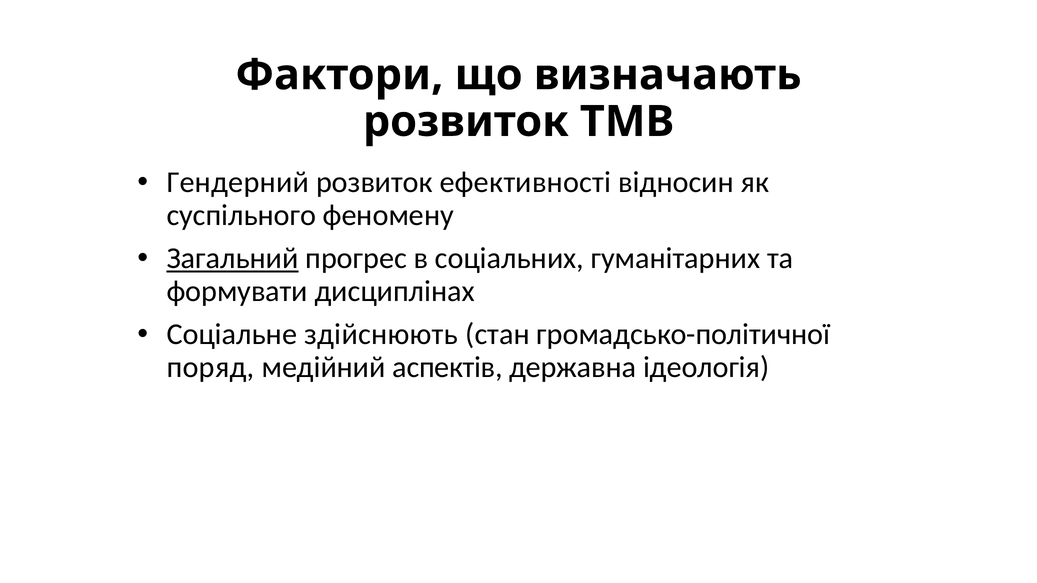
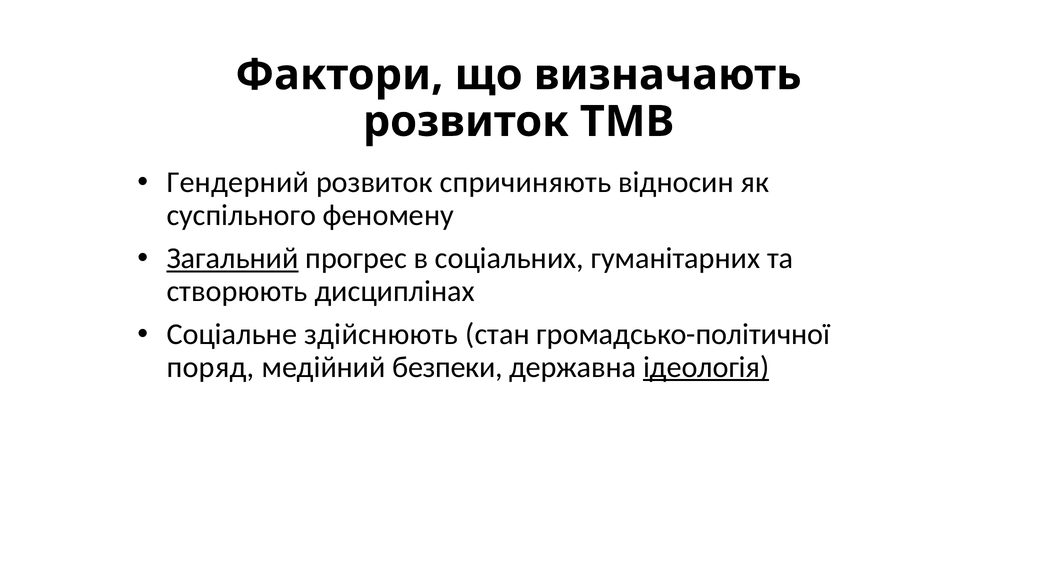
ефективності: ефективності -> спричиняють (525, 183)
формувати: формувати -> створюють (237, 291)
аспектів: аспектів -> безпеки (447, 367)
ідеологія underline: none -> present (706, 367)
